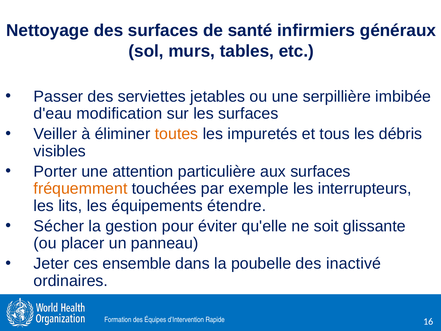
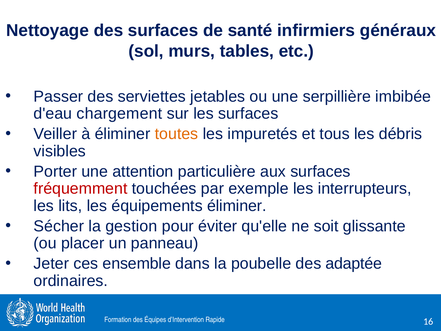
modification: modification -> chargement (119, 114)
fréquemment colour: orange -> red (81, 189)
équipements étendre: étendre -> éliminer (237, 206)
inactivé: inactivé -> adaptée (354, 264)
